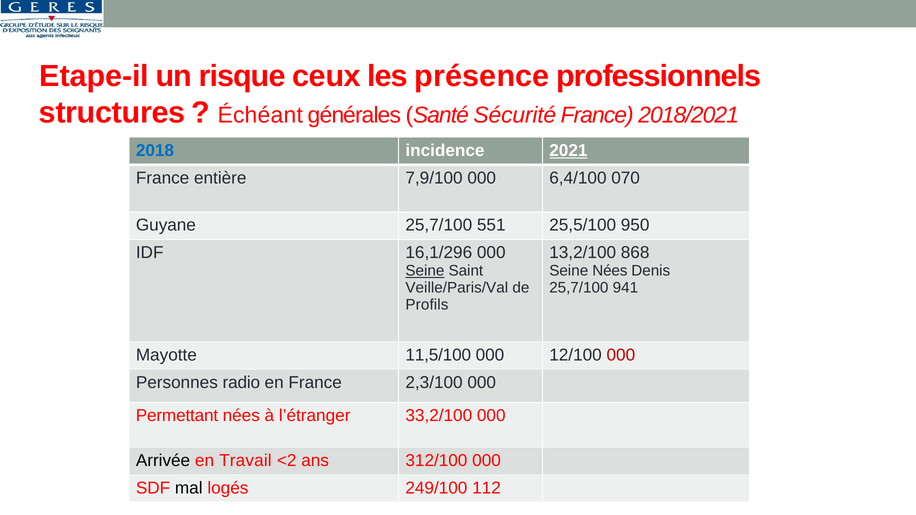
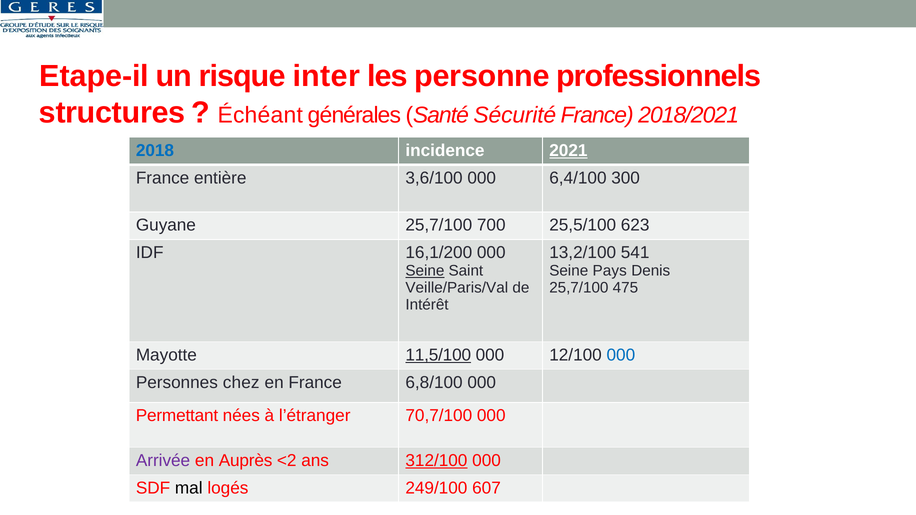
ceux: ceux -> inter (326, 76)
présence: présence -> personne (482, 76)
7,9/100: 7,9/100 -> 3,6/100 (434, 178)
070: 070 -> 300 (626, 178)
551: 551 -> 700 (491, 225)
950: 950 -> 623 (635, 225)
16,1/296: 16,1/296 -> 16,1/200 (439, 253)
868: 868 -> 541 (635, 253)
Seine Nées: Nées -> Pays (610, 271)
941: 941 -> 475 (625, 288)
Profils: Profils -> Intérêt (427, 305)
11,5/100 underline: none -> present (438, 355)
000 colour: red -> blue (621, 355)
radio: radio -> chez (241, 383)
2,3/100: 2,3/100 -> 6,8/100 (434, 383)
33,2/100: 33,2/100 -> 70,7/100 (439, 416)
Arrivée colour: black -> purple (163, 461)
Travail: Travail -> Auprès (246, 461)
312/100 underline: none -> present (436, 461)
112: 112 -> 607 (486, 488)
